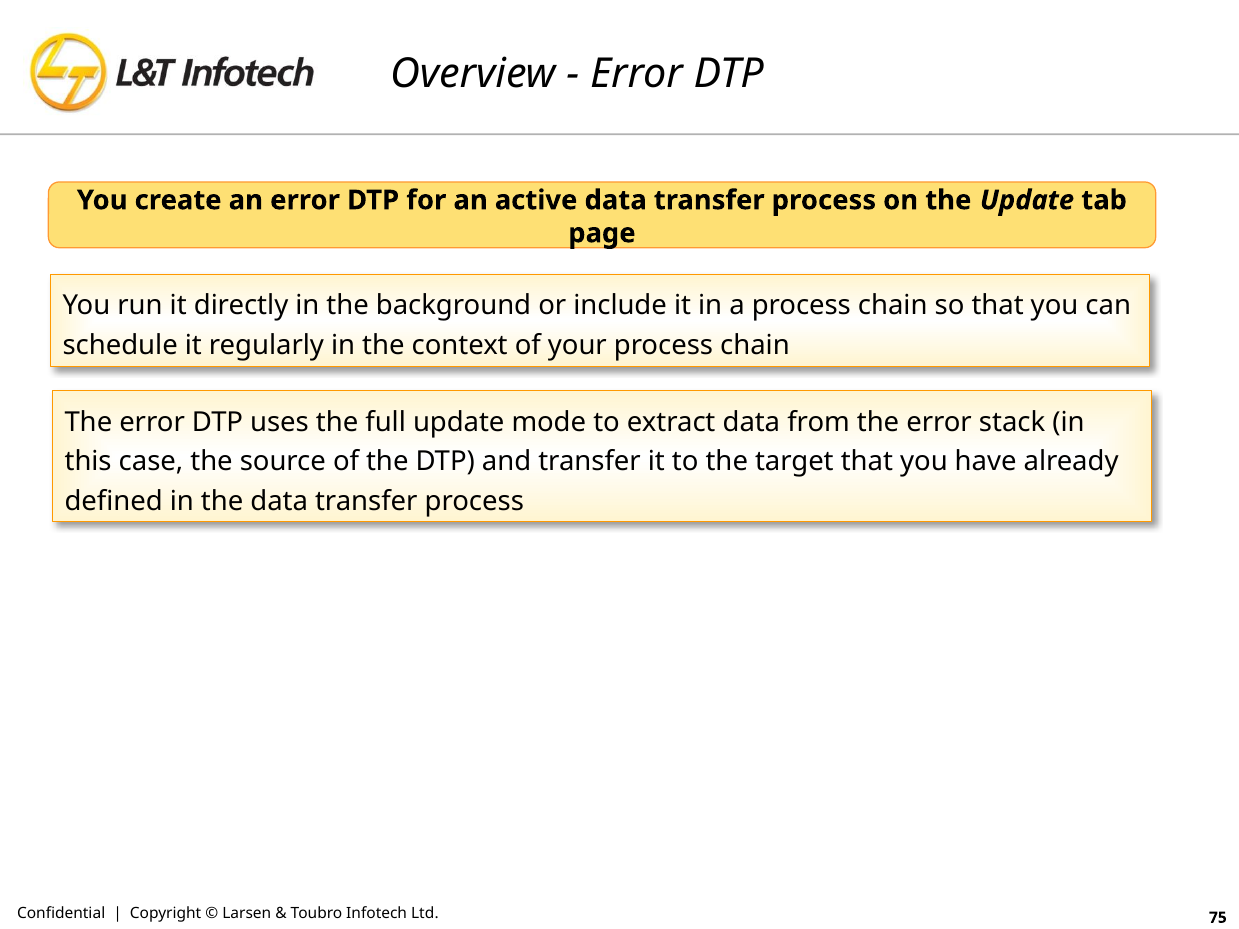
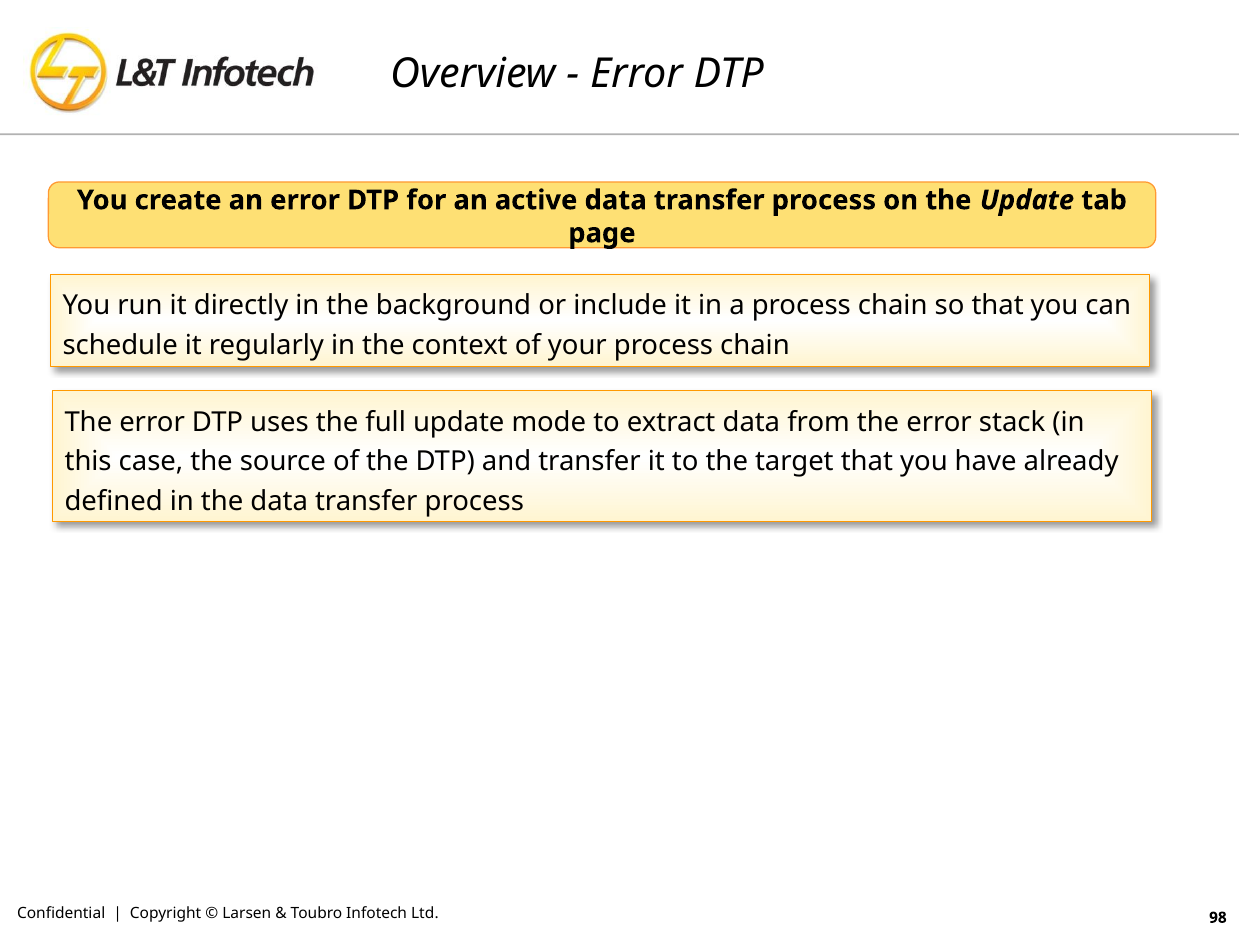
75: 75 -> 98 (1218, 918)
